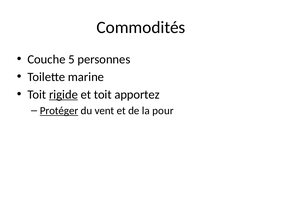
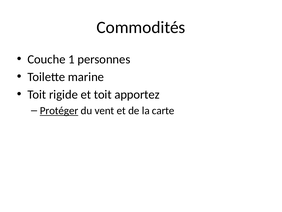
5: 5 -> 1 (71, 59)
rigide underline: present -> none (63, 94)
pour: pour -> carte (163, 110)
